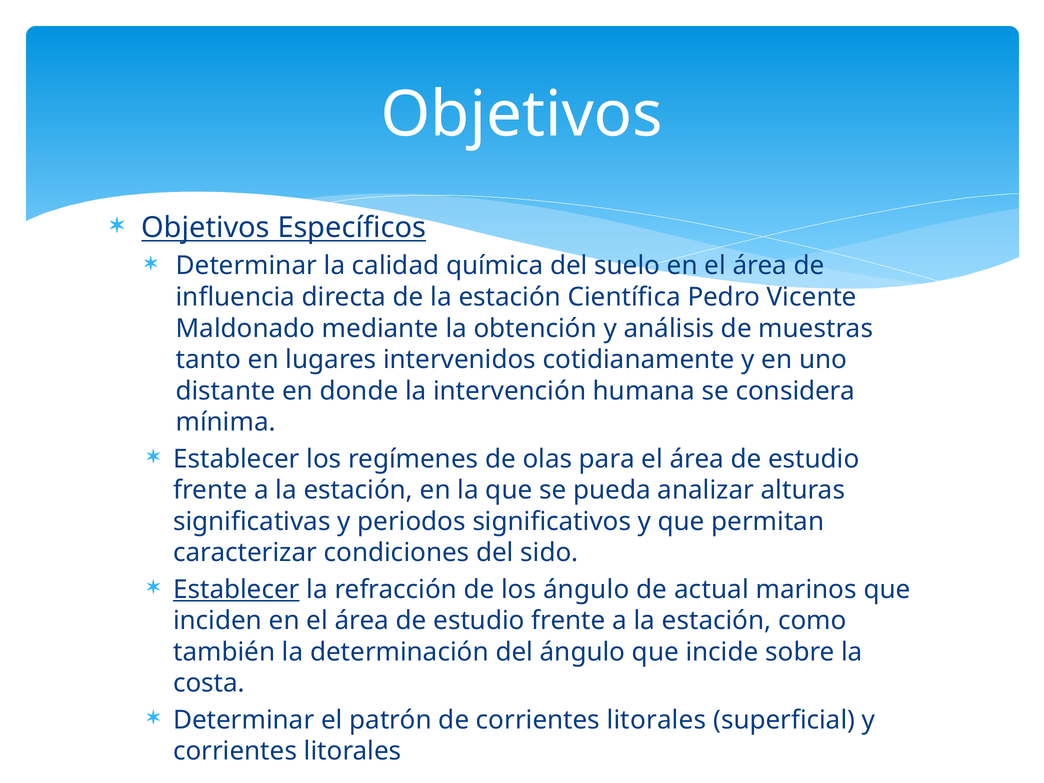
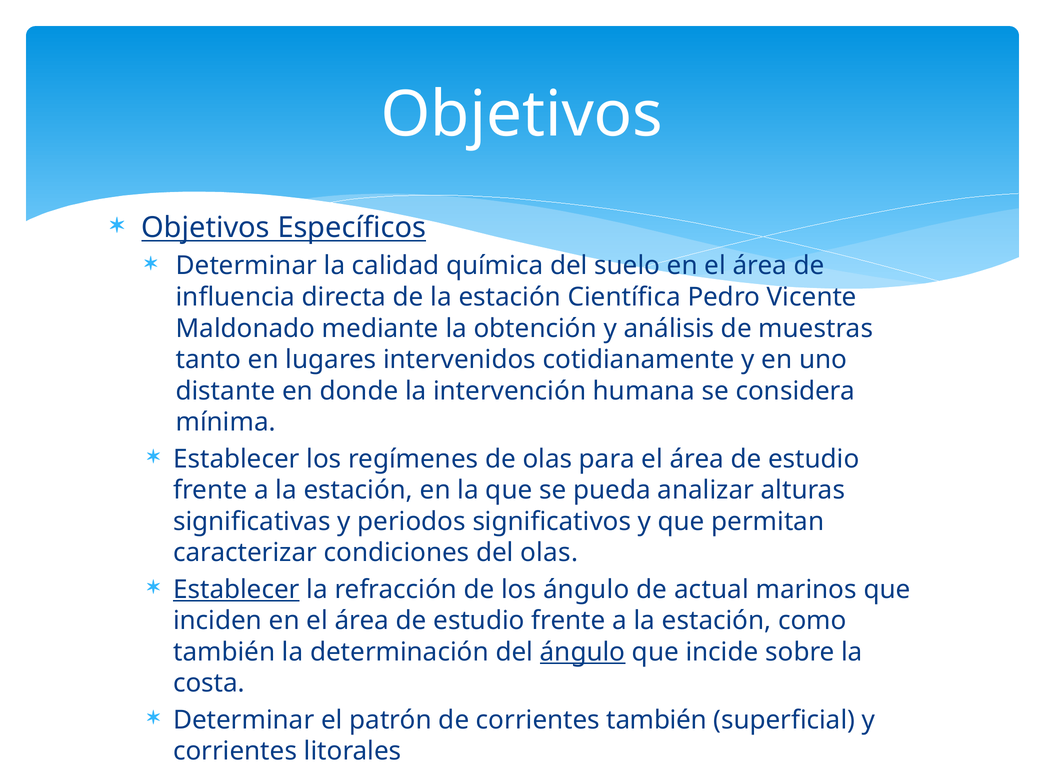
del sido: sido -> olas (549, 553)
ángulo underline: none -> present (583, 652)
de corrientes litorales: litorales -> también (657, 720)
